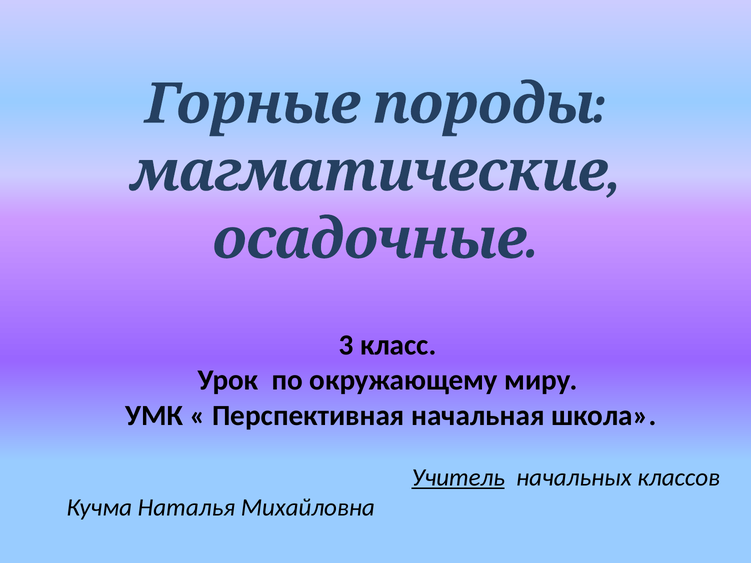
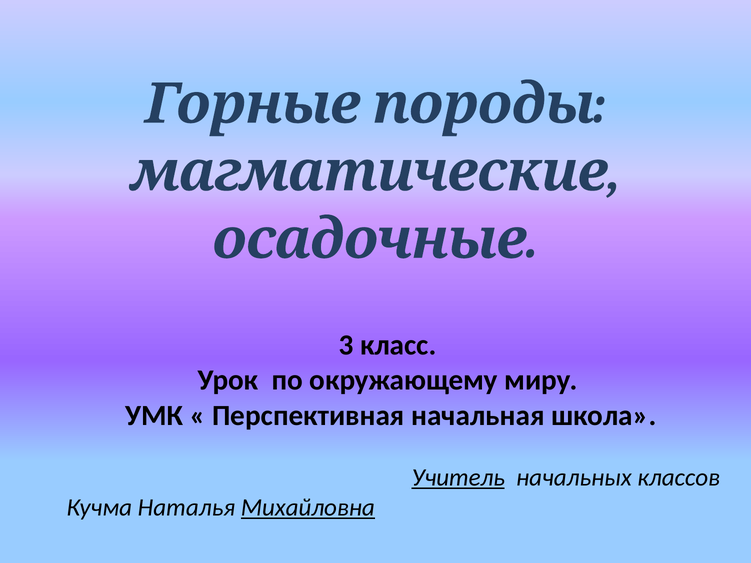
Михайловна underline: none -> present (308, 508)
